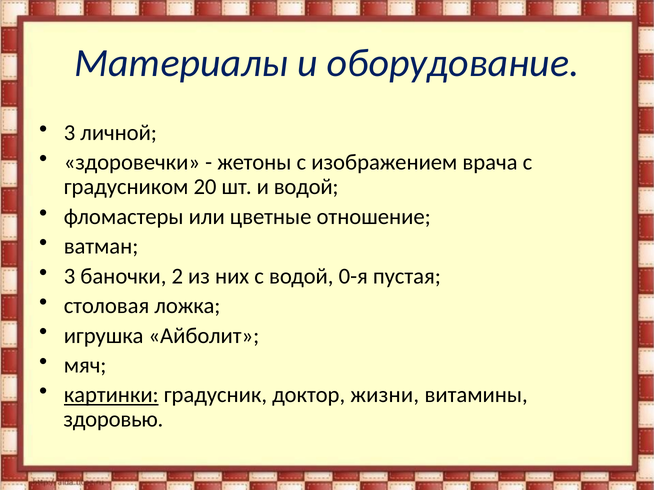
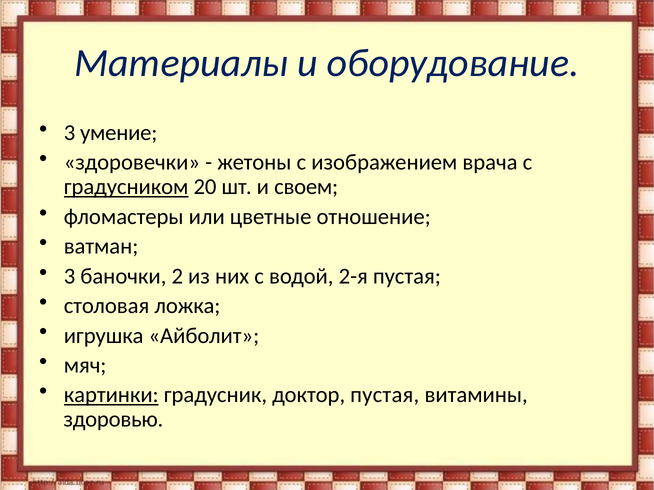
личной: личной -> умение (119, 133)
градусником underline: none -> present (126, 187)
и водой: водой -> своем (306, 187)
0-я: 0-я -> 2-я (353, 276)
доктор жизни: жизни -> пустая (385, 395)
